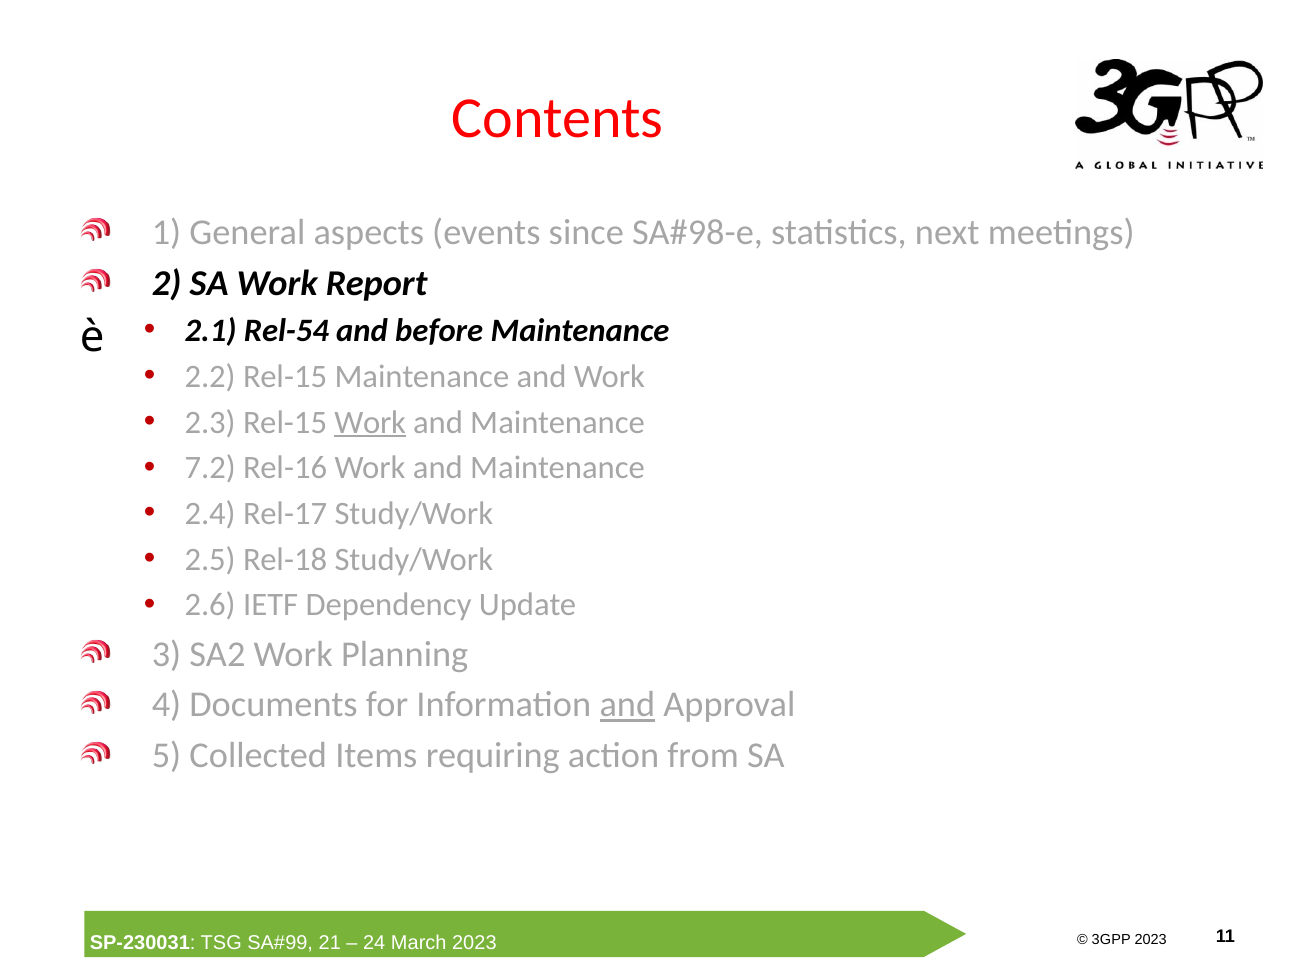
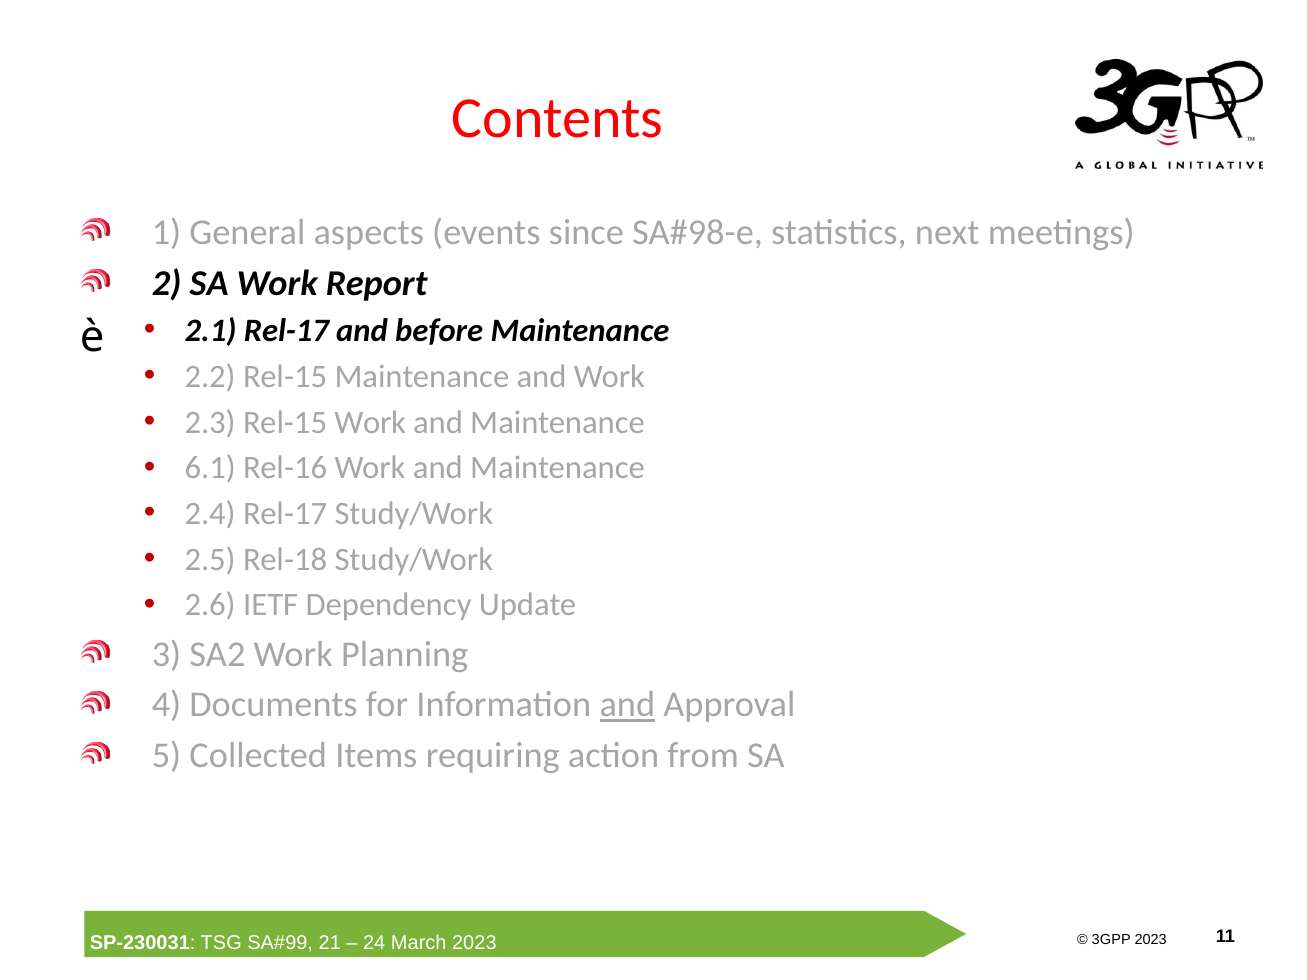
2.1 Rel-54: Rel-54 -> Rel-17 (286, 331)
Work underline: present -> none (370, 422)
7.2: 7.2 -> 6.1 (210, 468)
